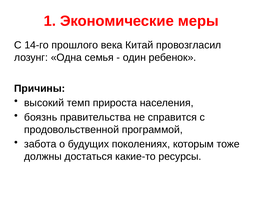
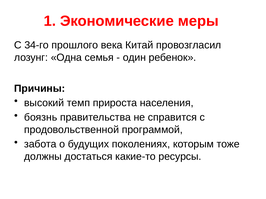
14-го: 14-го -> 34-го (37, 45)
